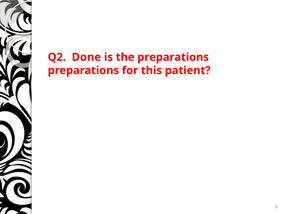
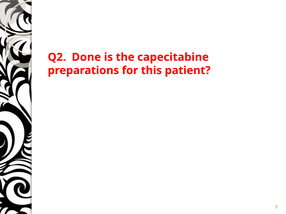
the preparations: preparations -> capecitabine (173, 57)
